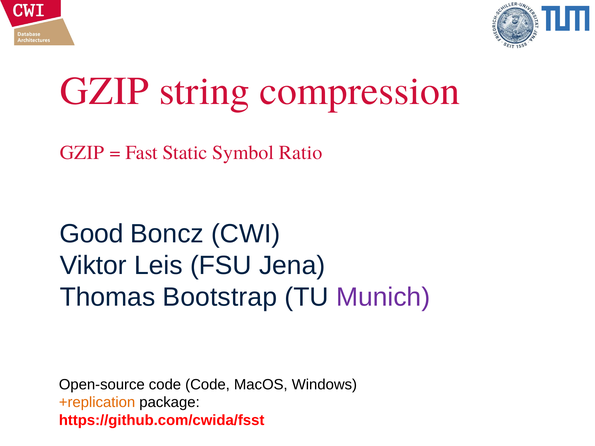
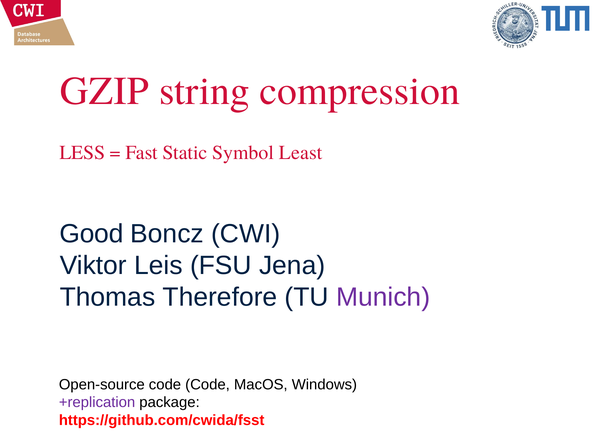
GZIP: GZIP -> LESS (82, 153)
Ratio: Ratio -> Least (301, 153)
Bootstrap: Bootstrap -> Therefore (220, 297)
+replication colour: orange -> purple (97, 403)
